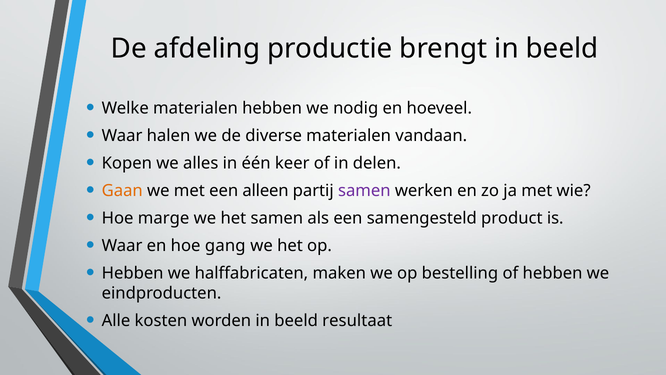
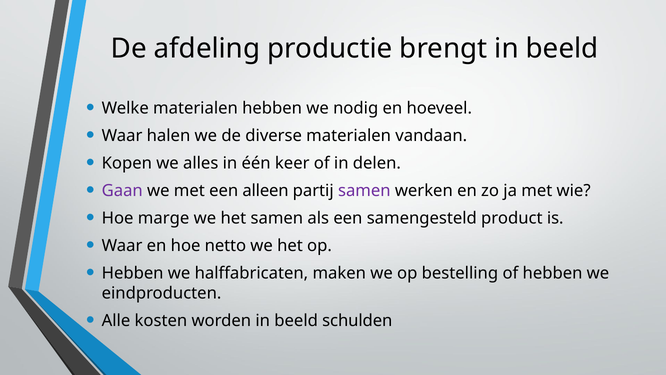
Gaan colour: orange -> purple (122, 190)
gang: gang -> netto (225, 245)
resultaat: resultaat -> schulden (357, 320)
